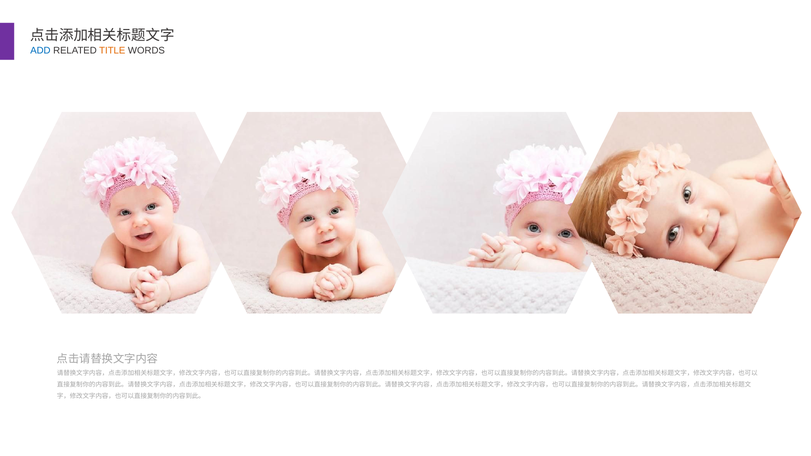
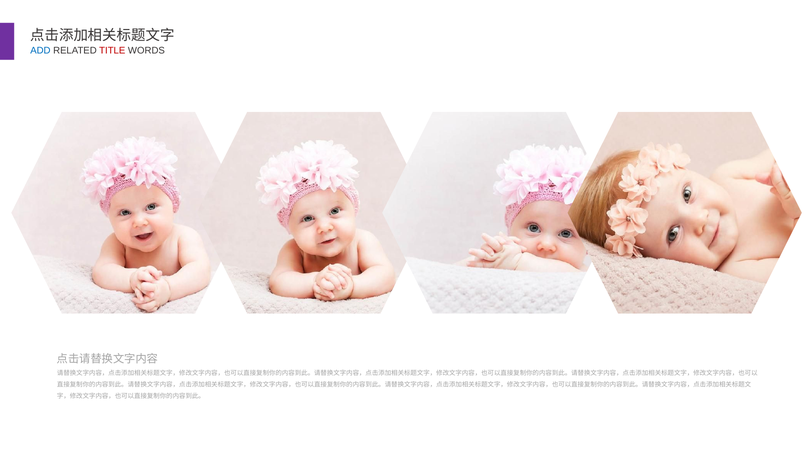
TITLE colour: orange -> red (112, 51)
